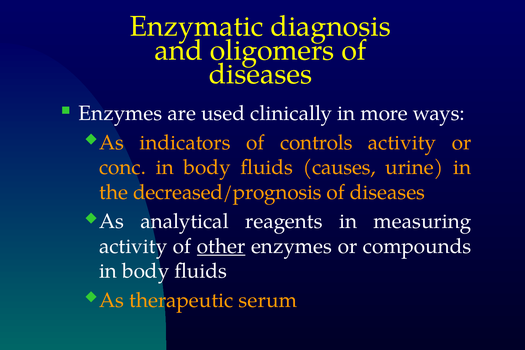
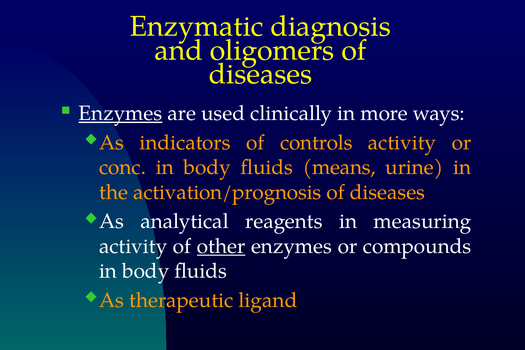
Enzymes underline: none -> present (120, 113)
causes: causes -> means (339, 167)
decreased/prognosis: decreased/prognosis -> activation/prognosis (227, 192)
serum: serum -> ligand (268, 300)
